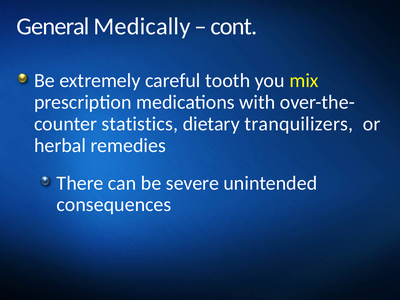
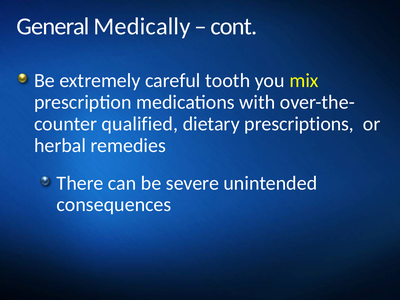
statistics: statistics -> qualified (140, 124)
tranquilizers: tranquilizers -> prescriptions (299, 124)
